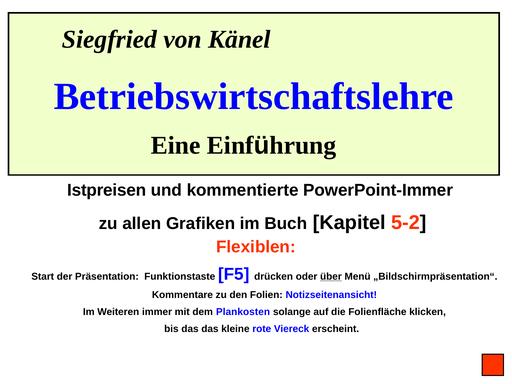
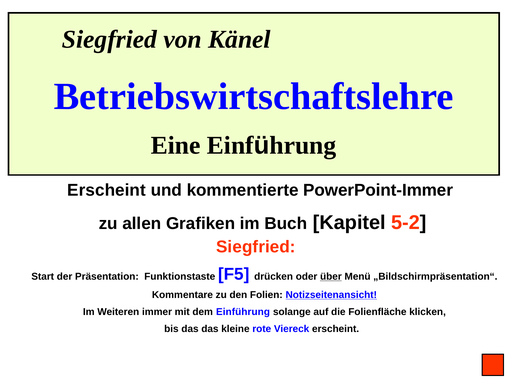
Istpreisen: Istpreisen -> Erscheint (107, 190)
Flexiblen: Flexiblen -> Siegfried (256, 247)
Notizseitenansicht underline: none -> present (331, 295)
dem Plankosten: Plankosten -> Einführung (243, 312)
